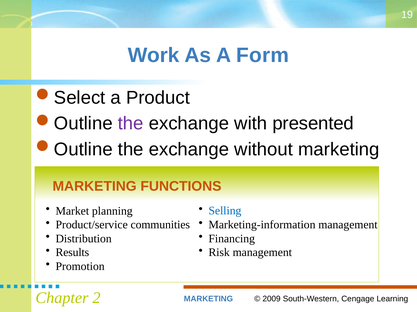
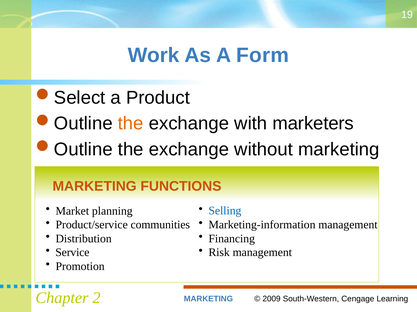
the colour: purple -> orange (131, 124)
presented: presented -> marketers (313, 124)
Results: Results -> Service (72, 253)
